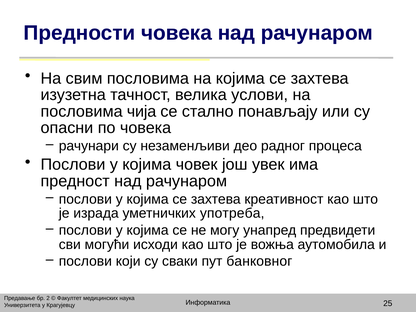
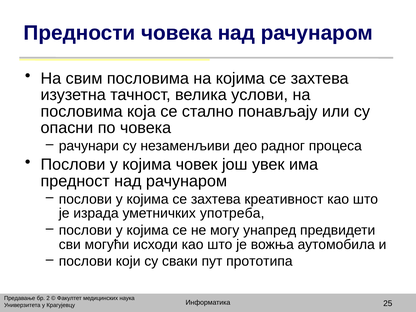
чија: чија -> која (141, 111)
банковног: банковног -> прототипа (259, 261)
